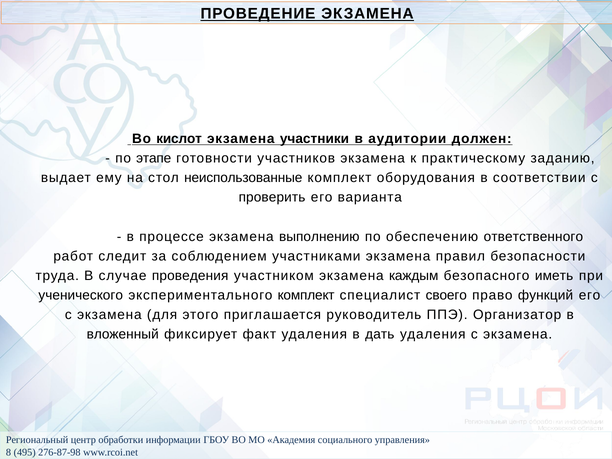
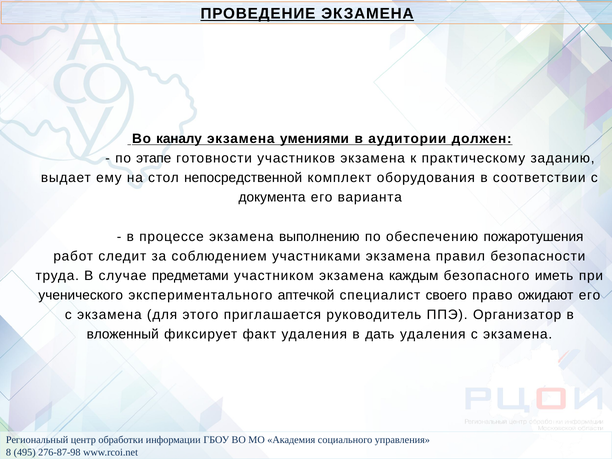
кислот: кислот -> каналу (179, 139)
участники: участники -> умениями (314, 139)
неиспользованные: неиспользованные -> непосредственной (243, 178)
проверить: проверить -> документа (272, 197)
ответственного: ответственного -> пожаротушения (533, 237)
проведения: проведения -> предметами (190, 276)
экспериментального комплект: комплект -> аптечкой (306, 295)
функций: функций -> ожидают (546, 295)
